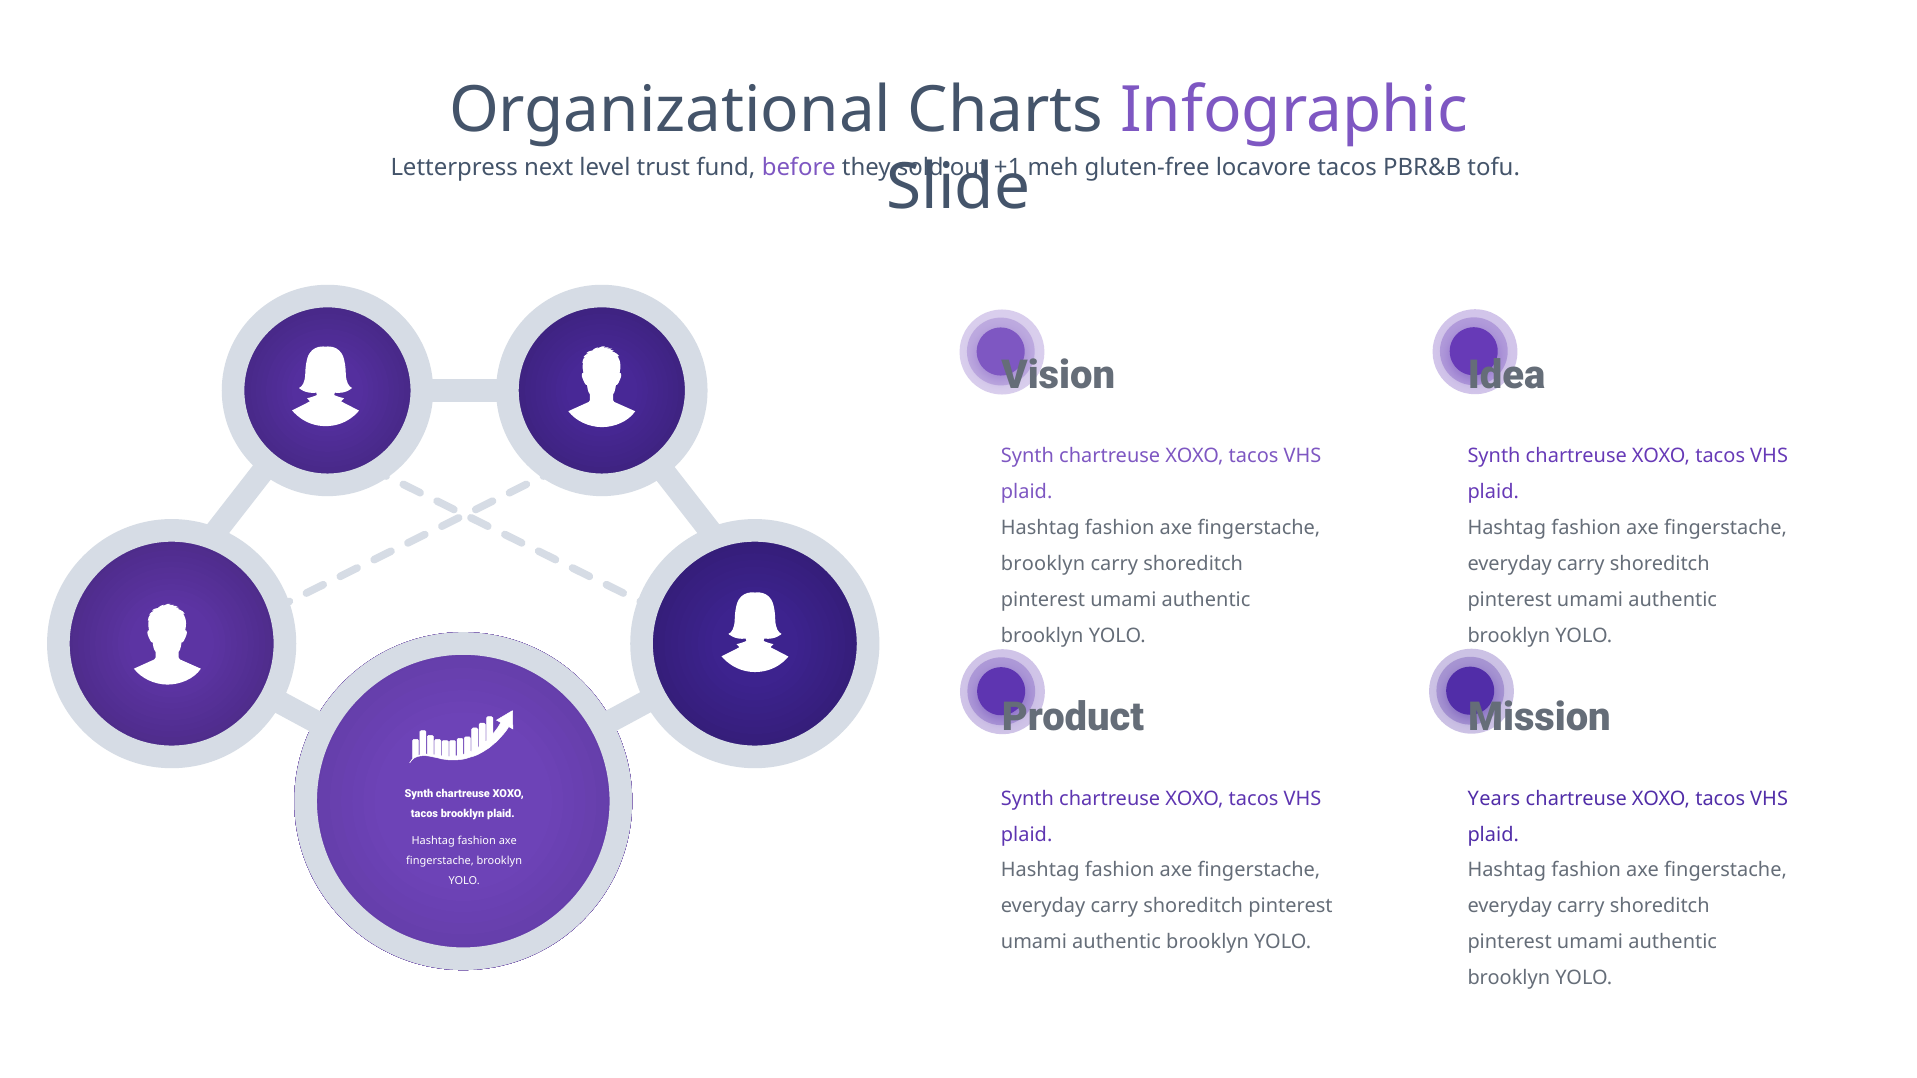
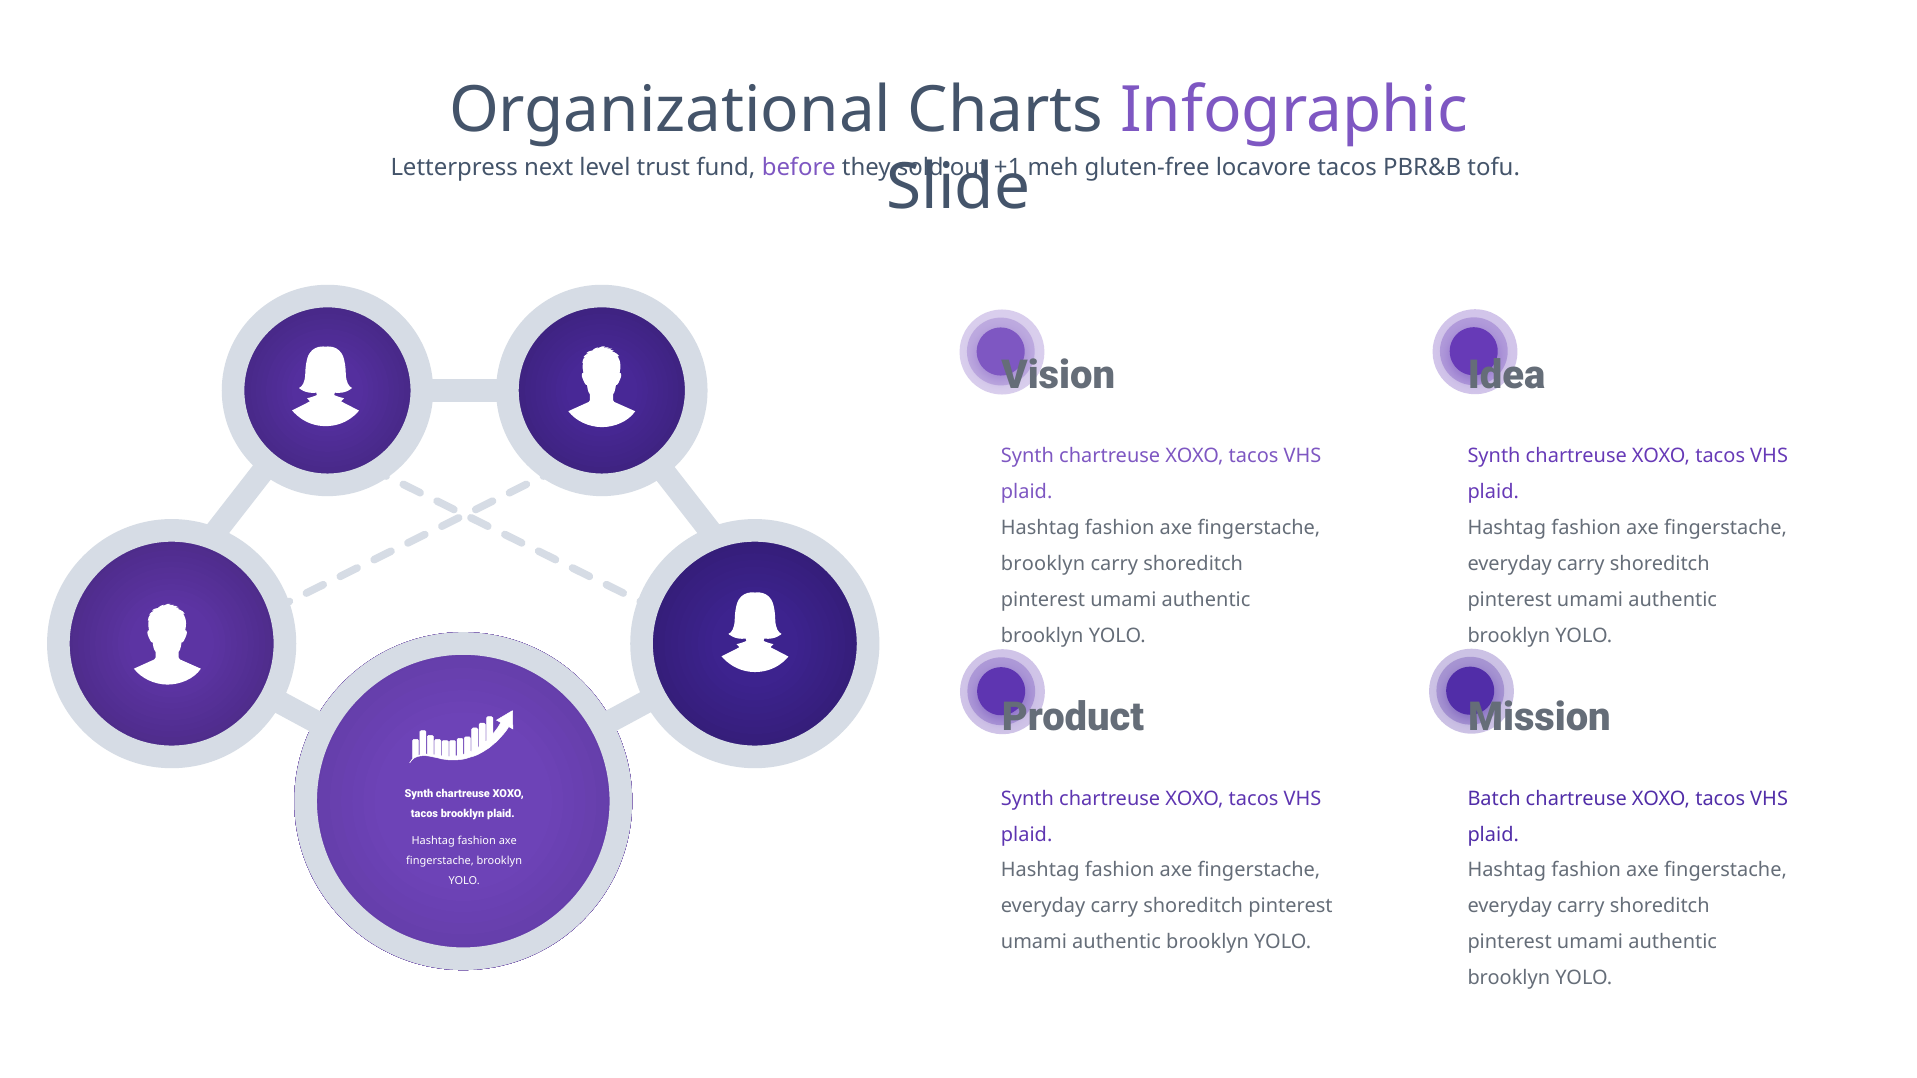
Years: Years -> Batch (1494, 799)
